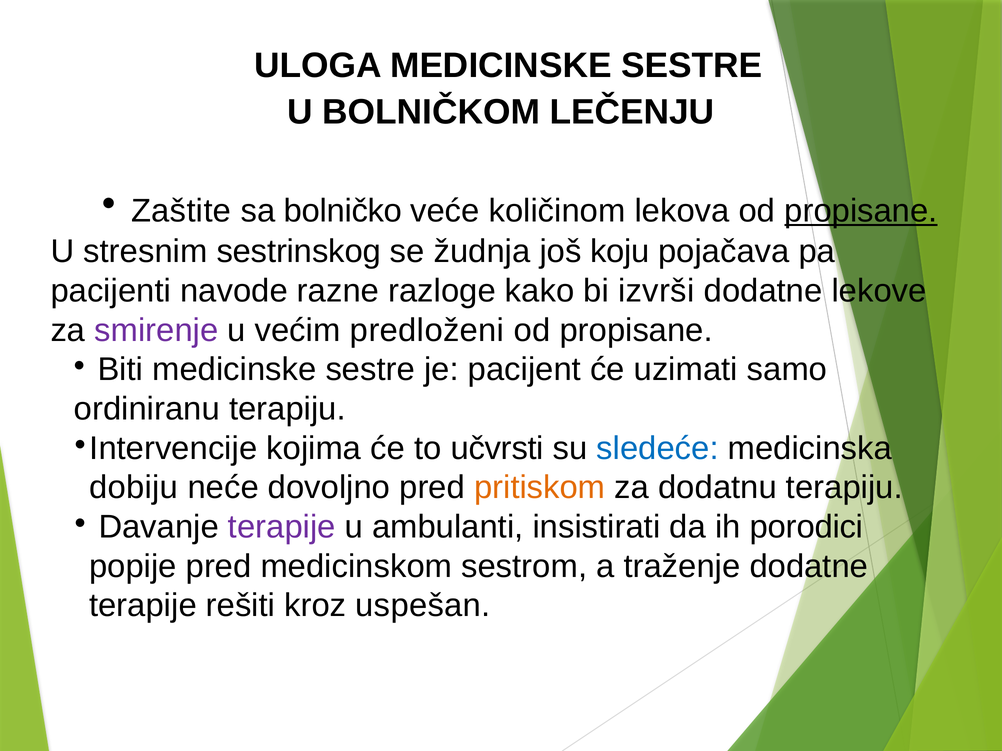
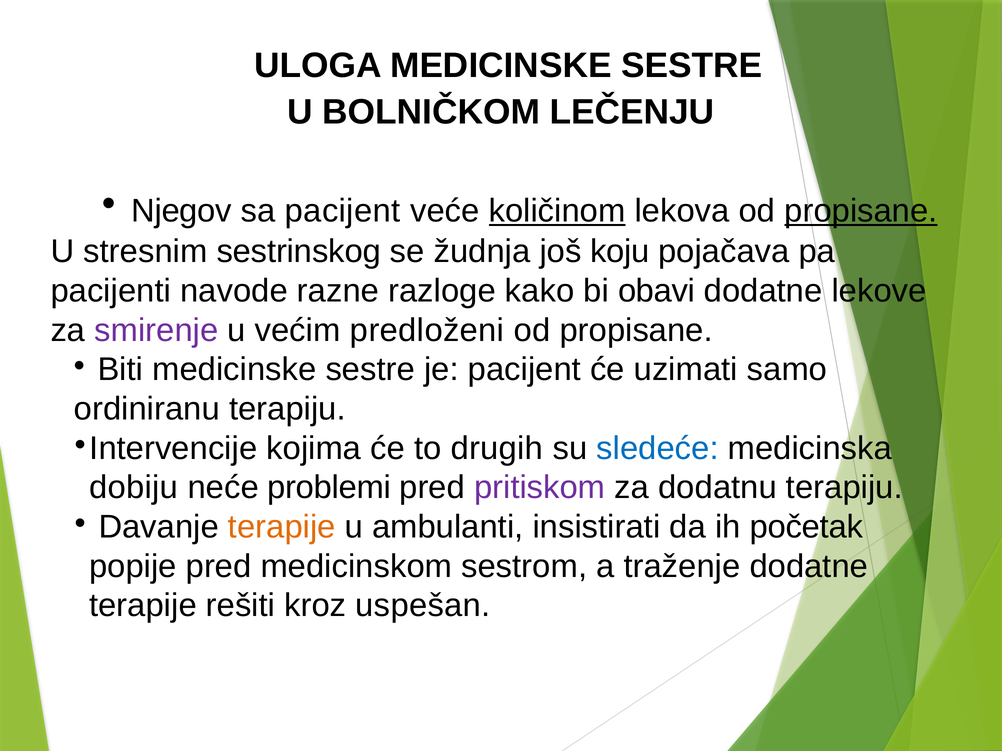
Zaštite: Zaštite -> Njegov (181, 211)
sa bolničko: bolničko -> pacijent (343, 211)
količinom underline: none -> present (557, 211)
izvrši: izvrši -> obavi (657, 291)
učvrsti: učvrsti -> drugih (497, 449)
dovoljno: dovoljno -> problemi (329, 488)
pritiskom colour: orange -> purple (540, 488)
terapije colour: purple -> orange (282, 527)
porodici: porodici -> početak (806, 527)
